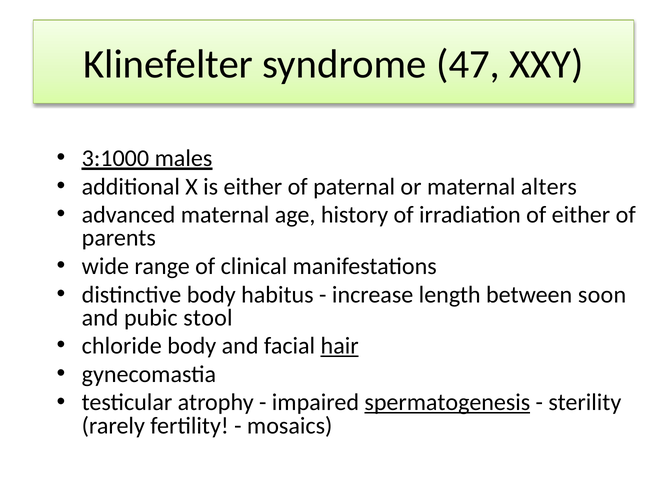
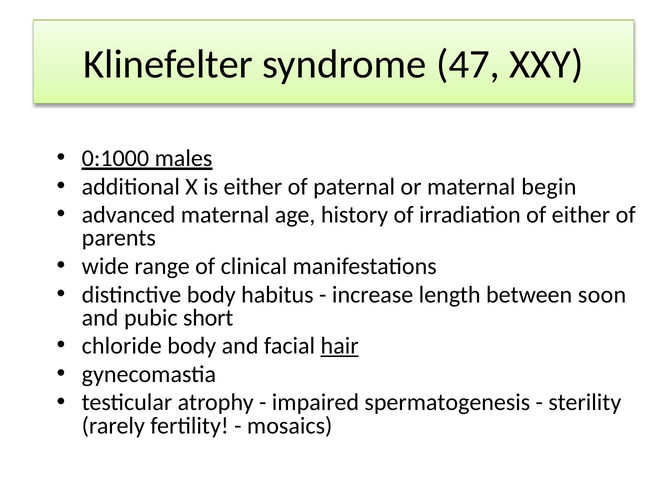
3:1000: 3:1000 -> 0:1000 (115, 158)
alters: alters -> begin (549, 187)
stool: stool -> short (208, 318)
spermatogenesis underline: present -> none (447, 403)
